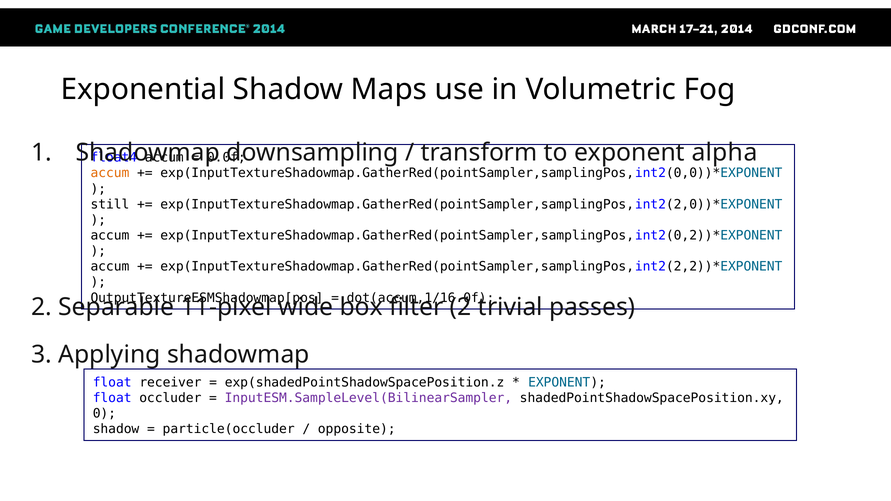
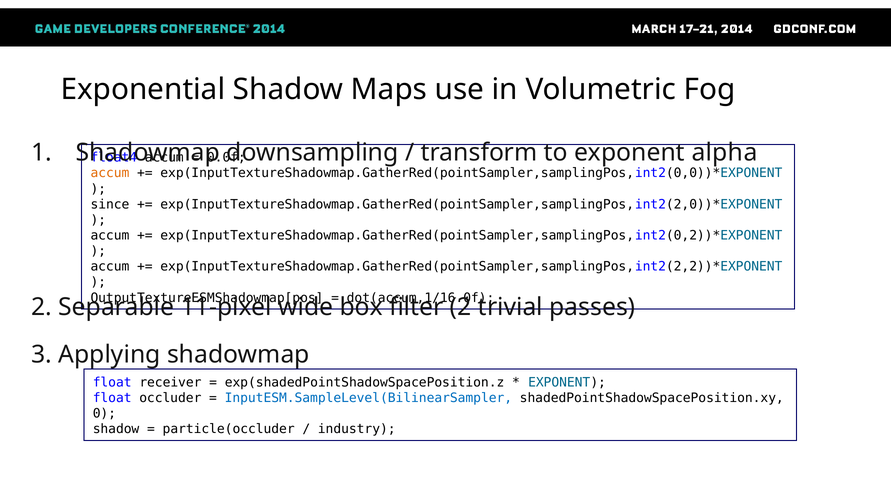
still: still -> since (110, 204)
InputESM.SampleLevel(BilinearSampler colour: purple -> blue (368, 398)
opposite: opposite -> industry (357, 429)
